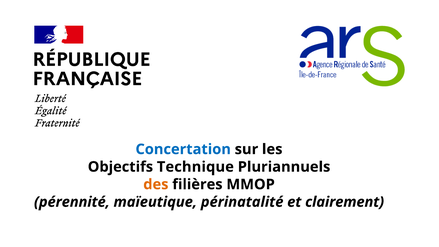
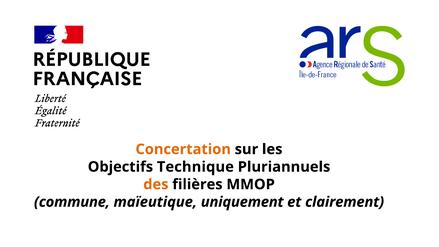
Concertation colour: blue -> orange (183, 149)
pérennité: pérennité -> commune (72, 202)
périnatalité: périnatalité -> uniquement (242, 202)
